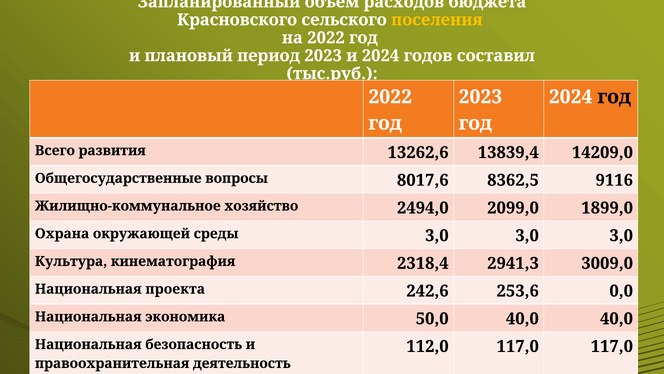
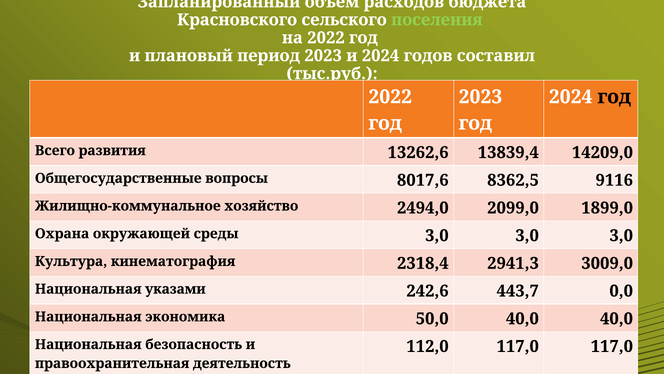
поселения colour: yellow -> light green (437, 20)
проекта: проекта -> указами (175, 289)
253,6: 253,6 -> 443,7 (518, 291)
